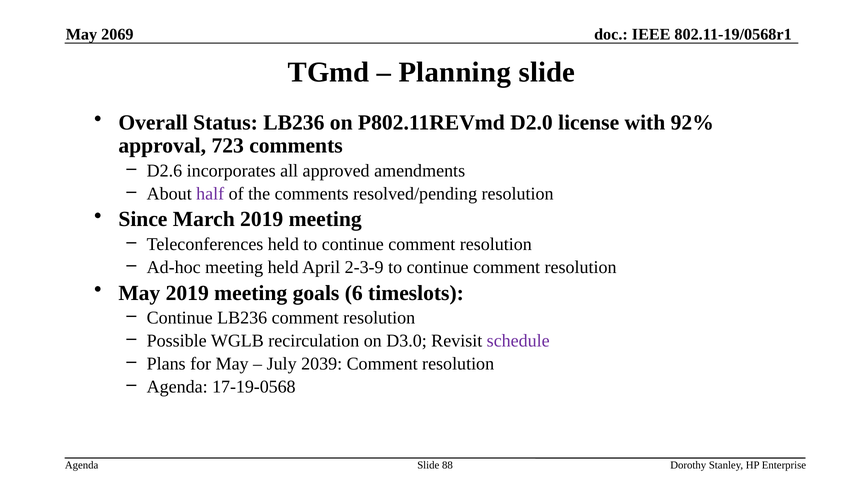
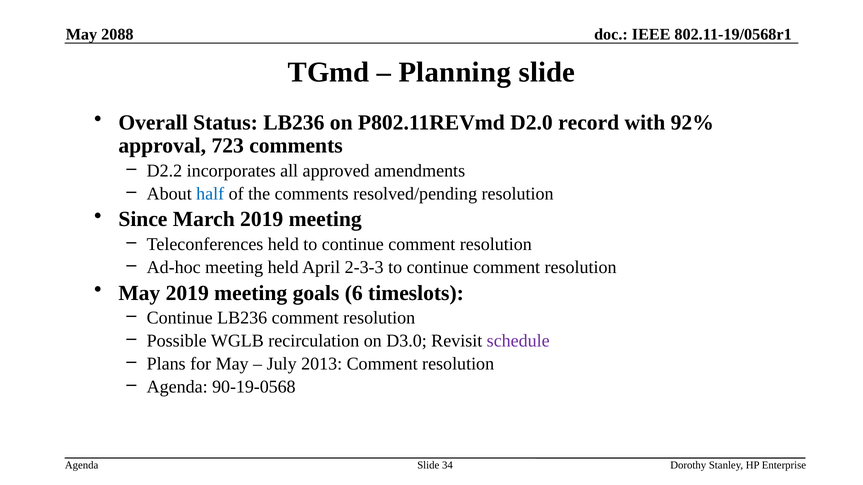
2069: 2069 -> 2088 (117, 35)
license: license -> record (589, 123)
D2.6: D2.6 -> D2.2 (164, 171)
half colour: purple -> blue (210, 194)
2-3-9: 2-3-9 -> 2-3-3 (364, 268)
2039: 2039 -> 2013 (322, 364)
17-19-0568: 17-19-0568 -> 90-19-0568 (254, 387)
88: 88 -> 34 (447, 466)
